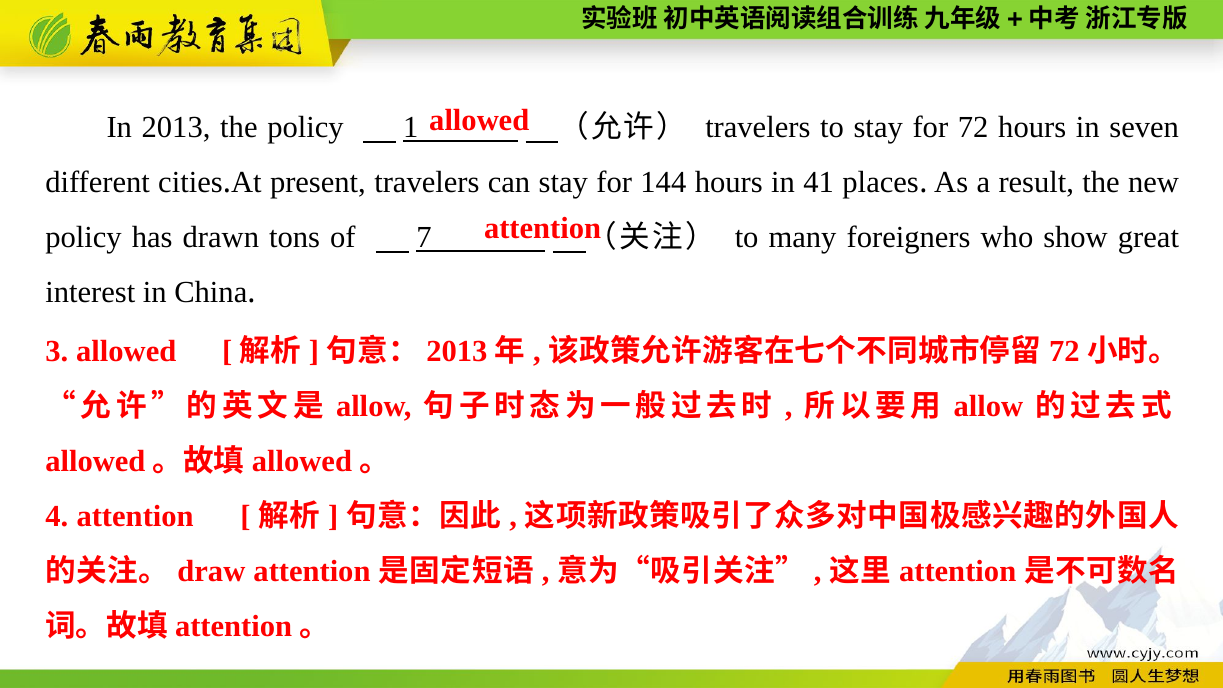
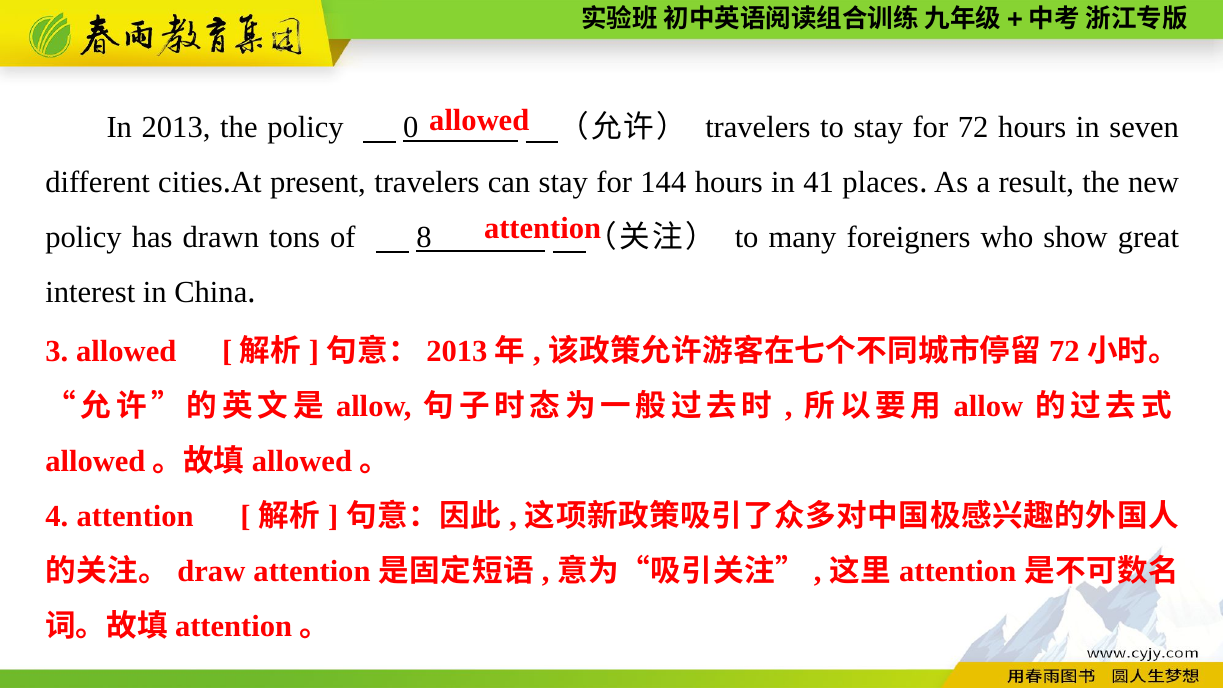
1: 1 -> 0 (411, 127)
7: 7 -> 8 (424, 237)
